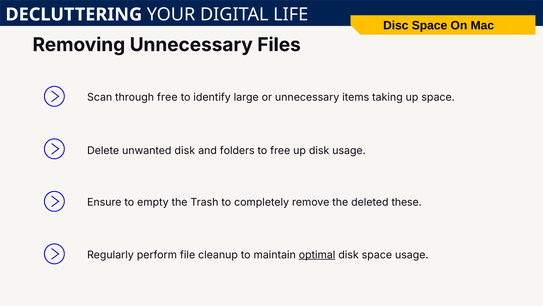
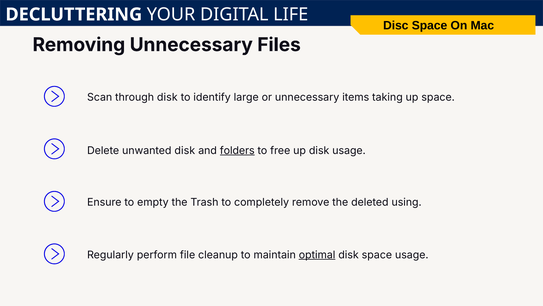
through free: free -> disk (167, 97)
folders underline: none -> present (237, 150)
these: these -> using (407, 202)
